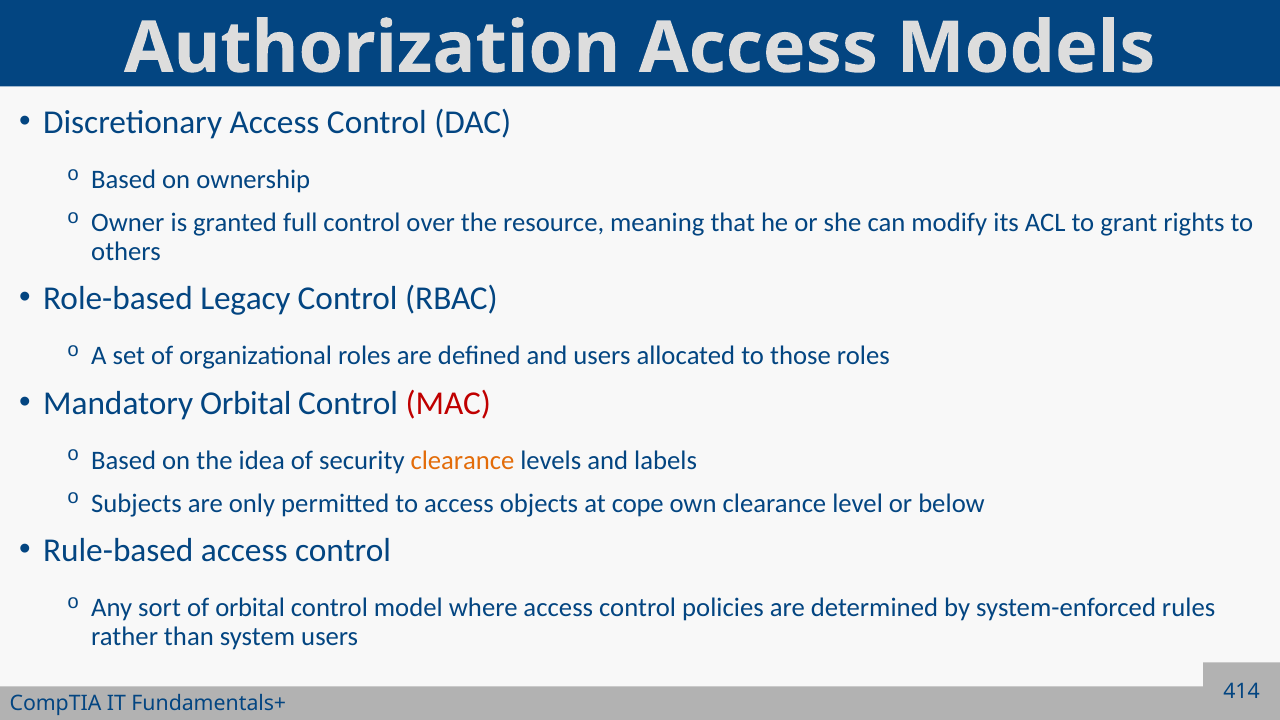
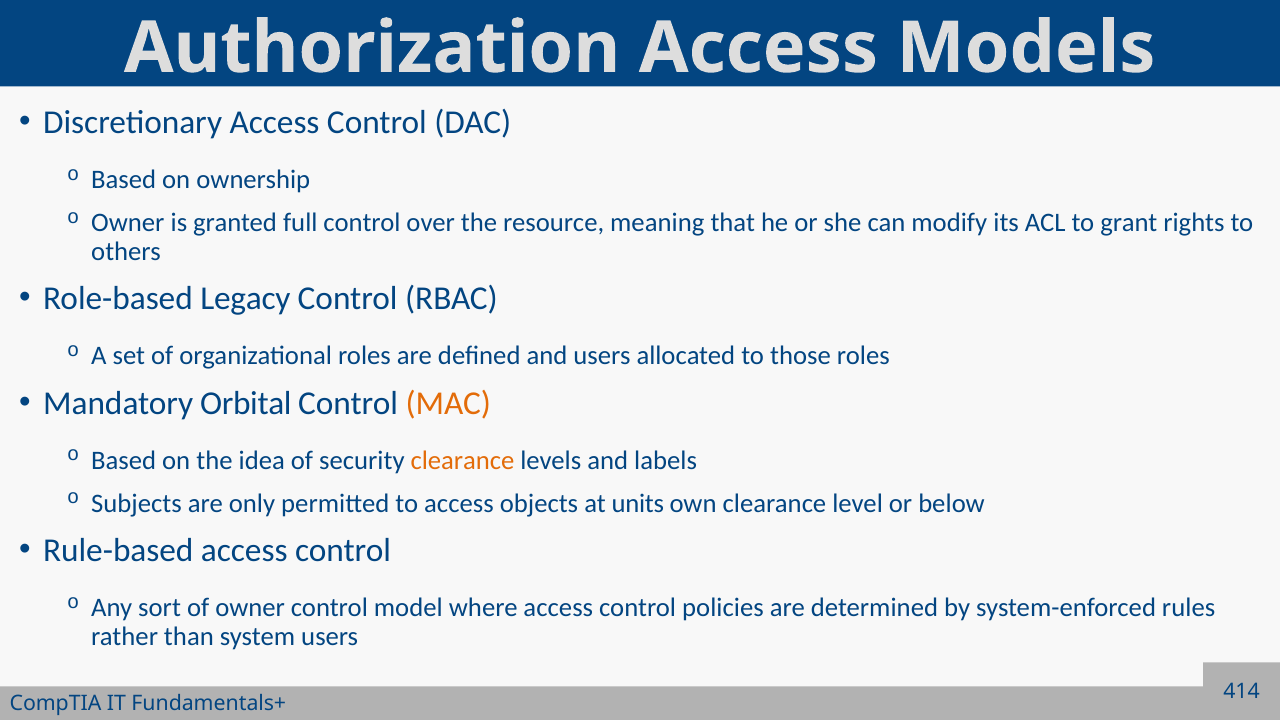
MAC colour: red -> orange (448, 403)
cope: cope -> units (638, 504)
of orbital: orbital -> owner (250, 608)
